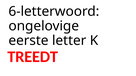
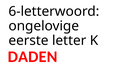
TREEDT: TREEDT -> DADEN (33, 57)
